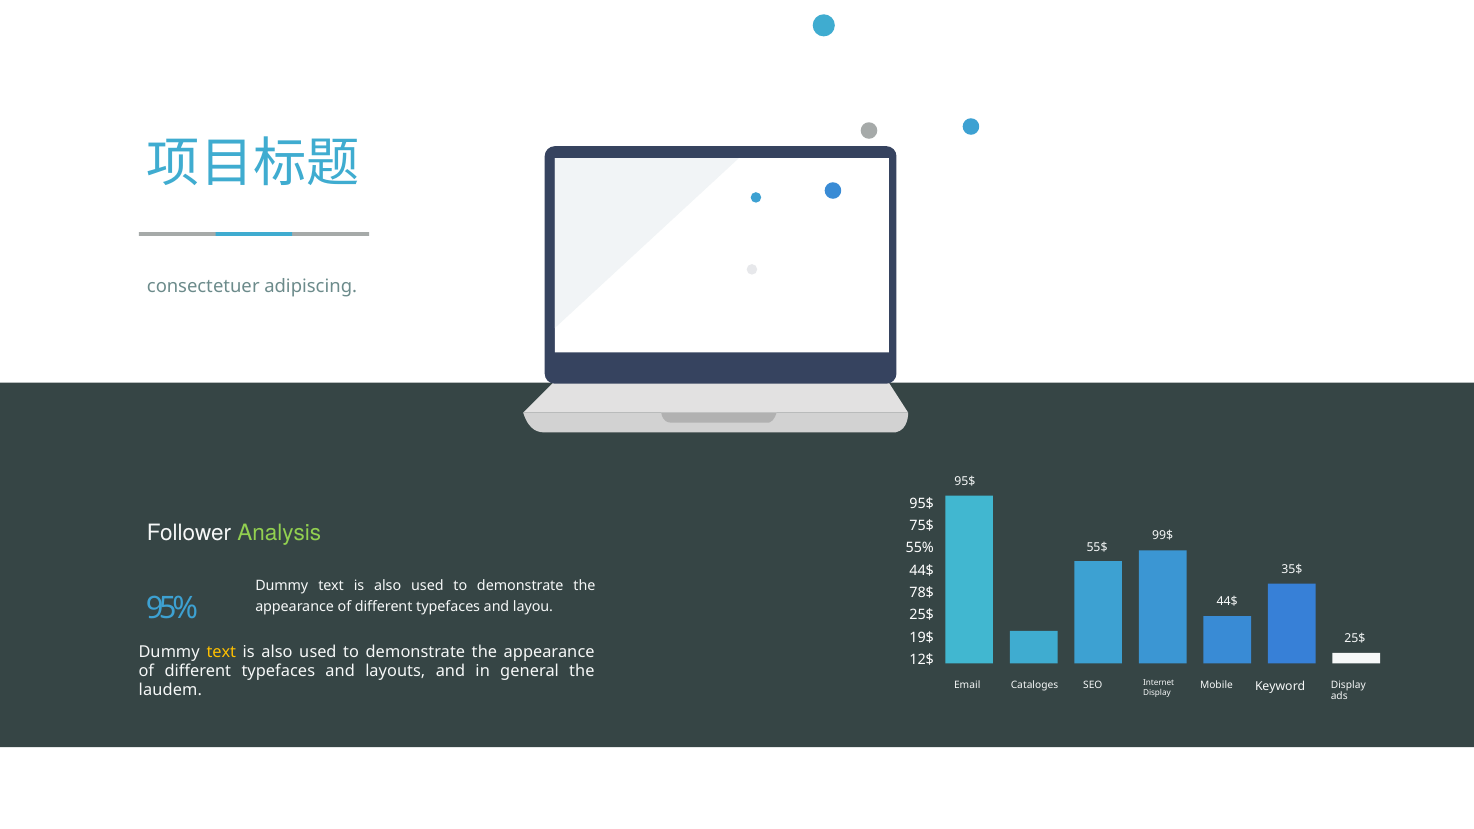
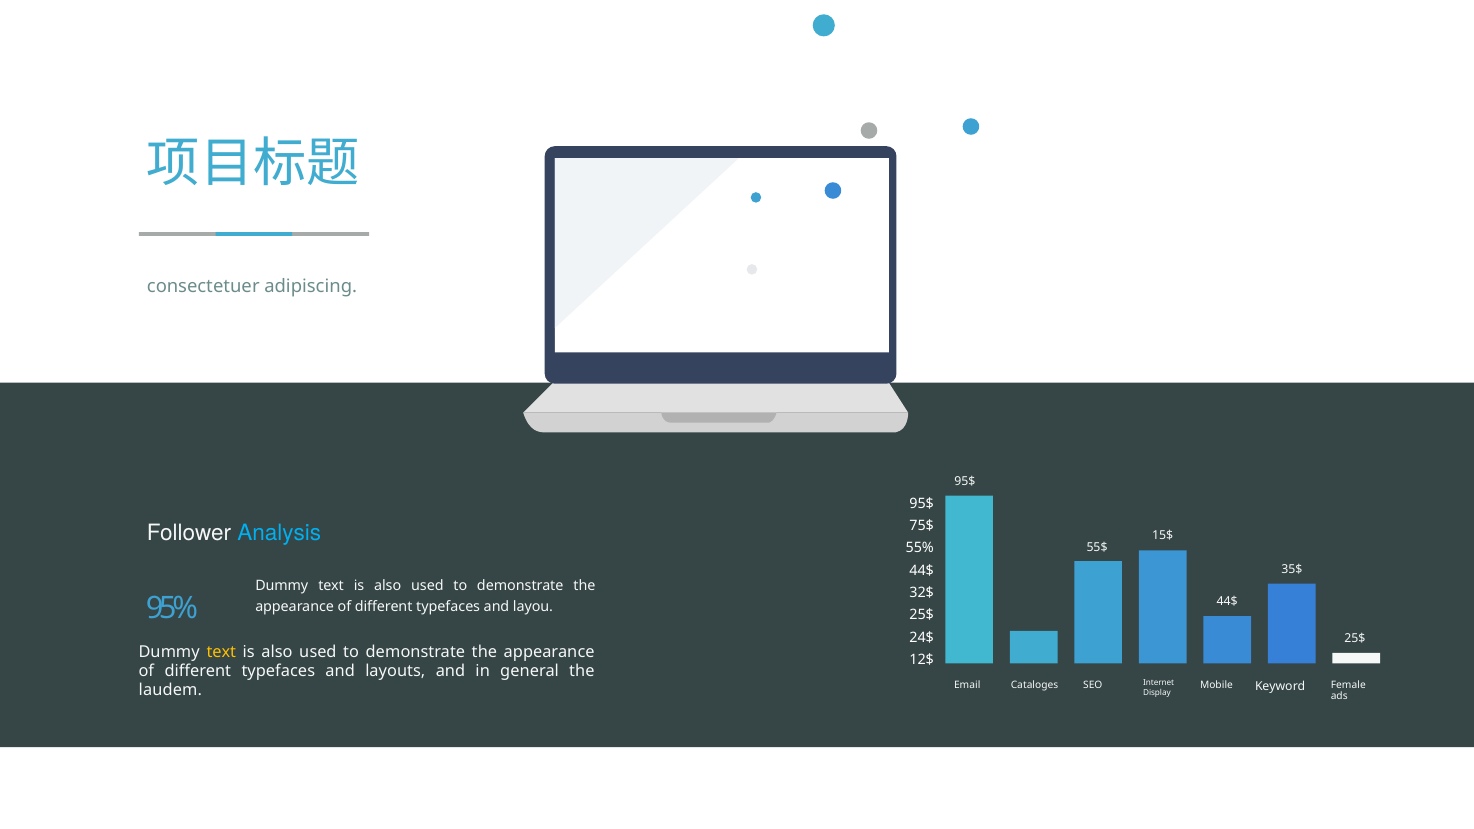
Analysis colour: light green -> light blue (279, 533)
99$: 99$ -> 15$ (1163, 536)
78$: 78$ -> 32$ (922, 593)
19$: 19$ -> 24$ (922, 637)
Keyword Display: Display -> Female (1348, 685)
